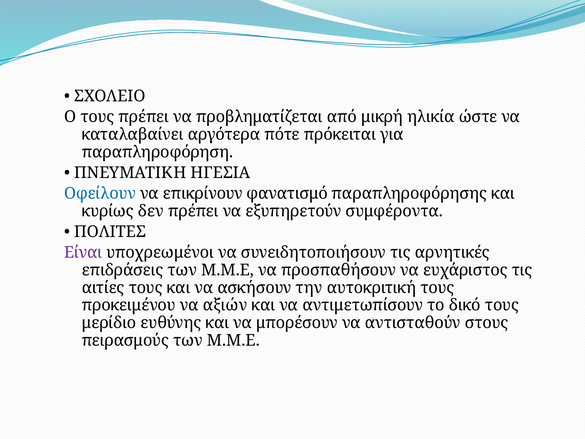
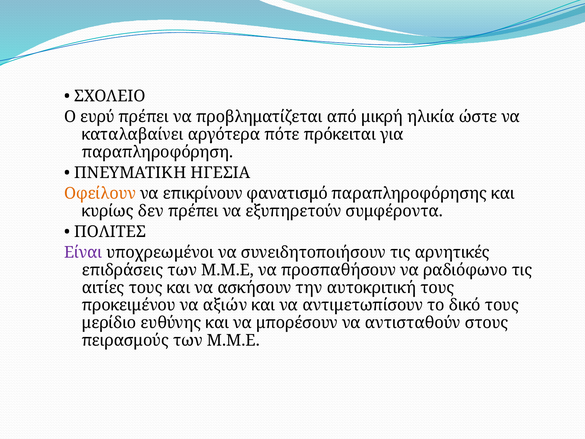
Ο τους: τους -> ευρύ (97, 117)
Οφείλουν colour: blue -> orange (100, 193)
ευχάριστος: ευχάριστος -> ραδιόφωνο (465, 270)
